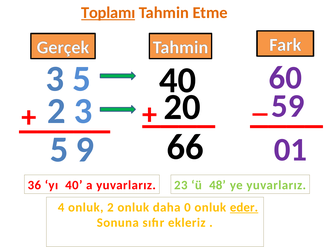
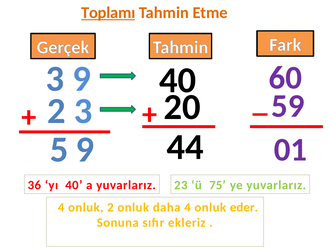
3 5: 5 -> 9 (82, 79)
66: 66 -> 44 (185, 147)
48: 48 -> 75 (217, 185)
daha 0: 0 -> 4 (187, 207)
eder underline: present -> none (244, 207)
